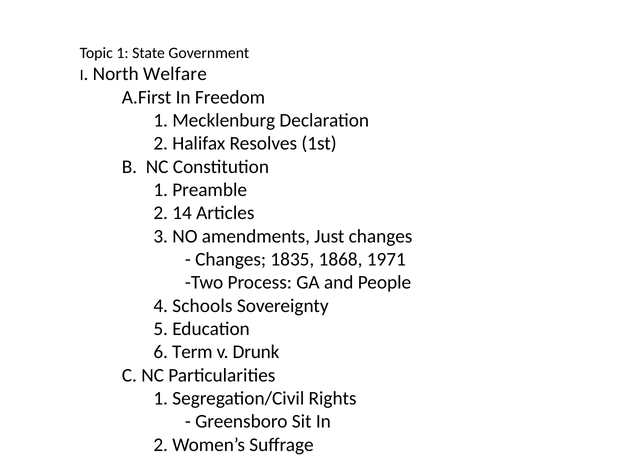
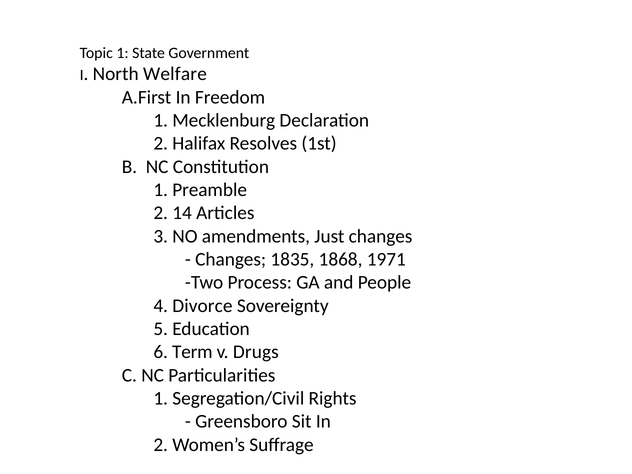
Schools: Schools -> Divorce (202, 306)
Drunk: Drunk -> Drugs (256, 352)
